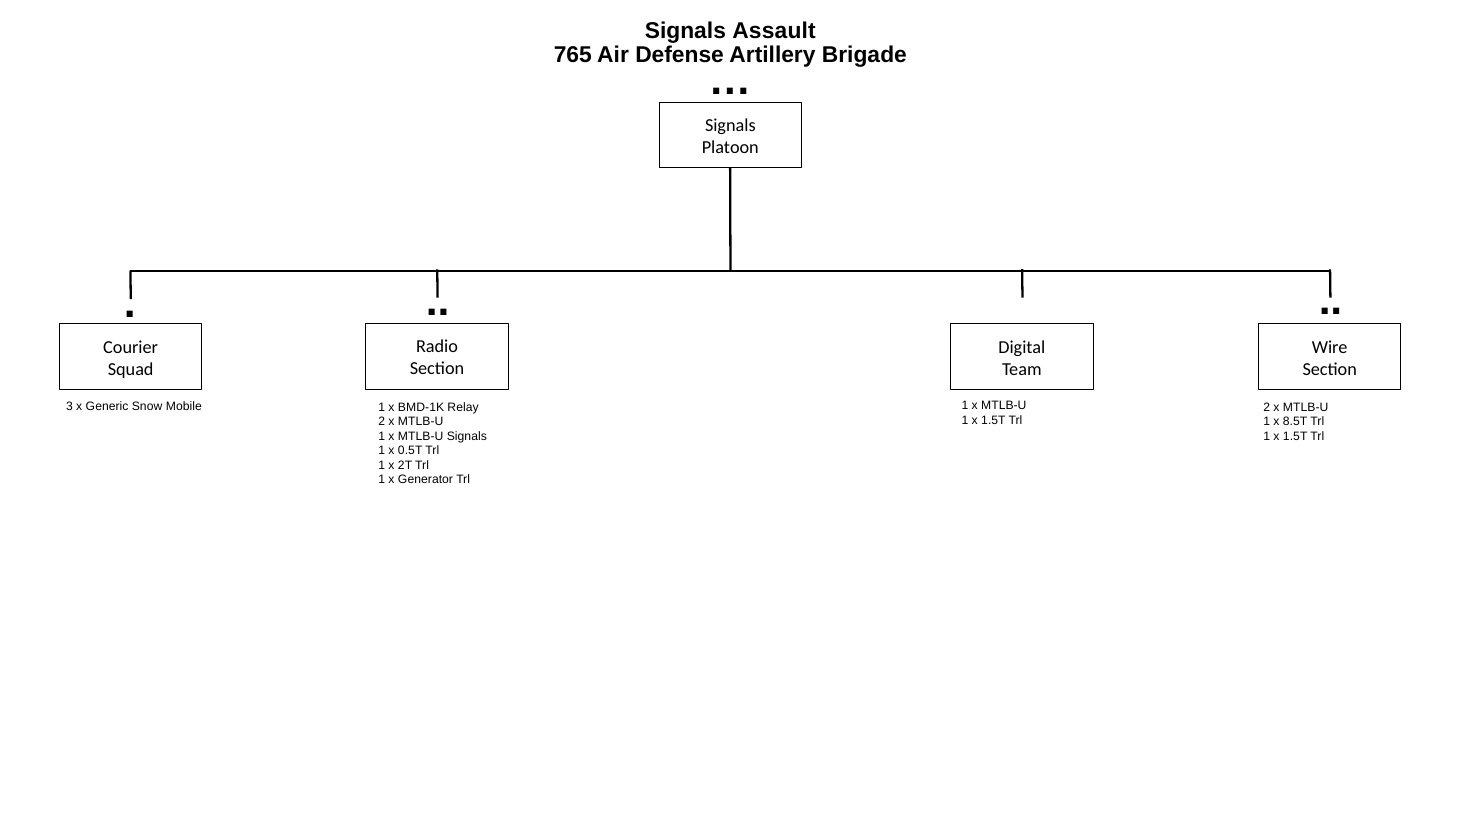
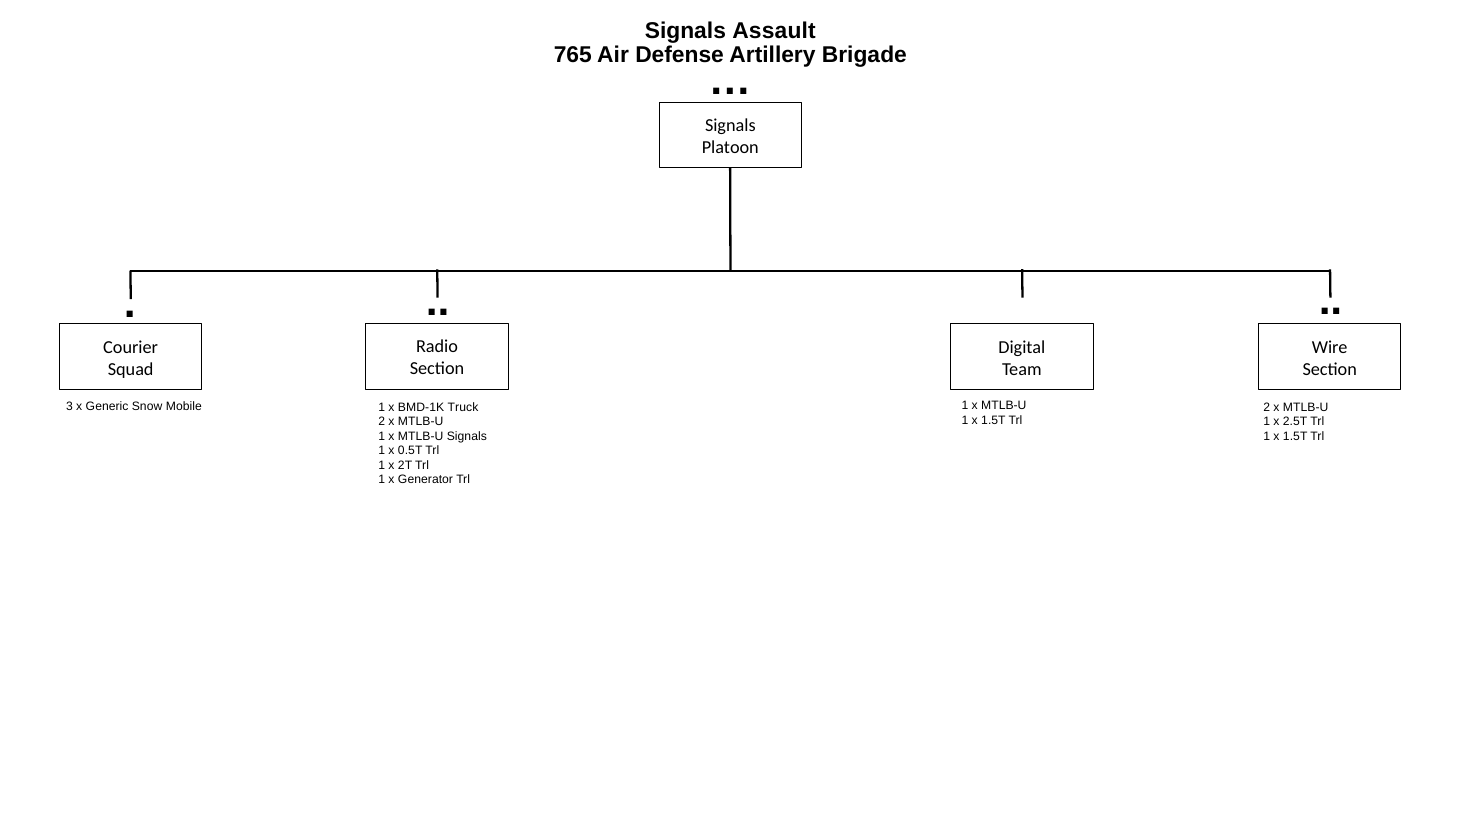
Relay: Relay -> Truck (463, 407)
8.5T: 8.5T -> 2.5T (1295, 421)
